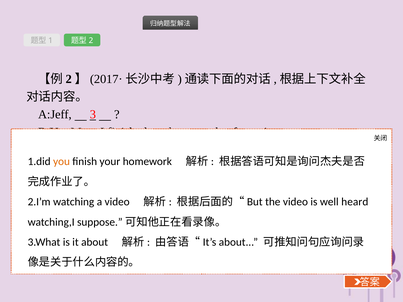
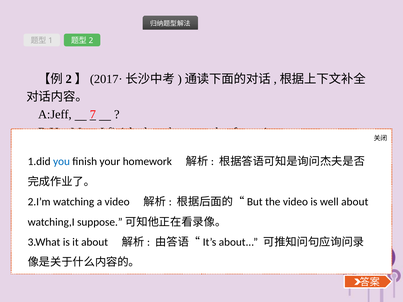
A:Jeff 3: 3 -> 7 (93, 115)
you colour: orange -> blue (61, 162)
heard: heard -> about (355, 202)
